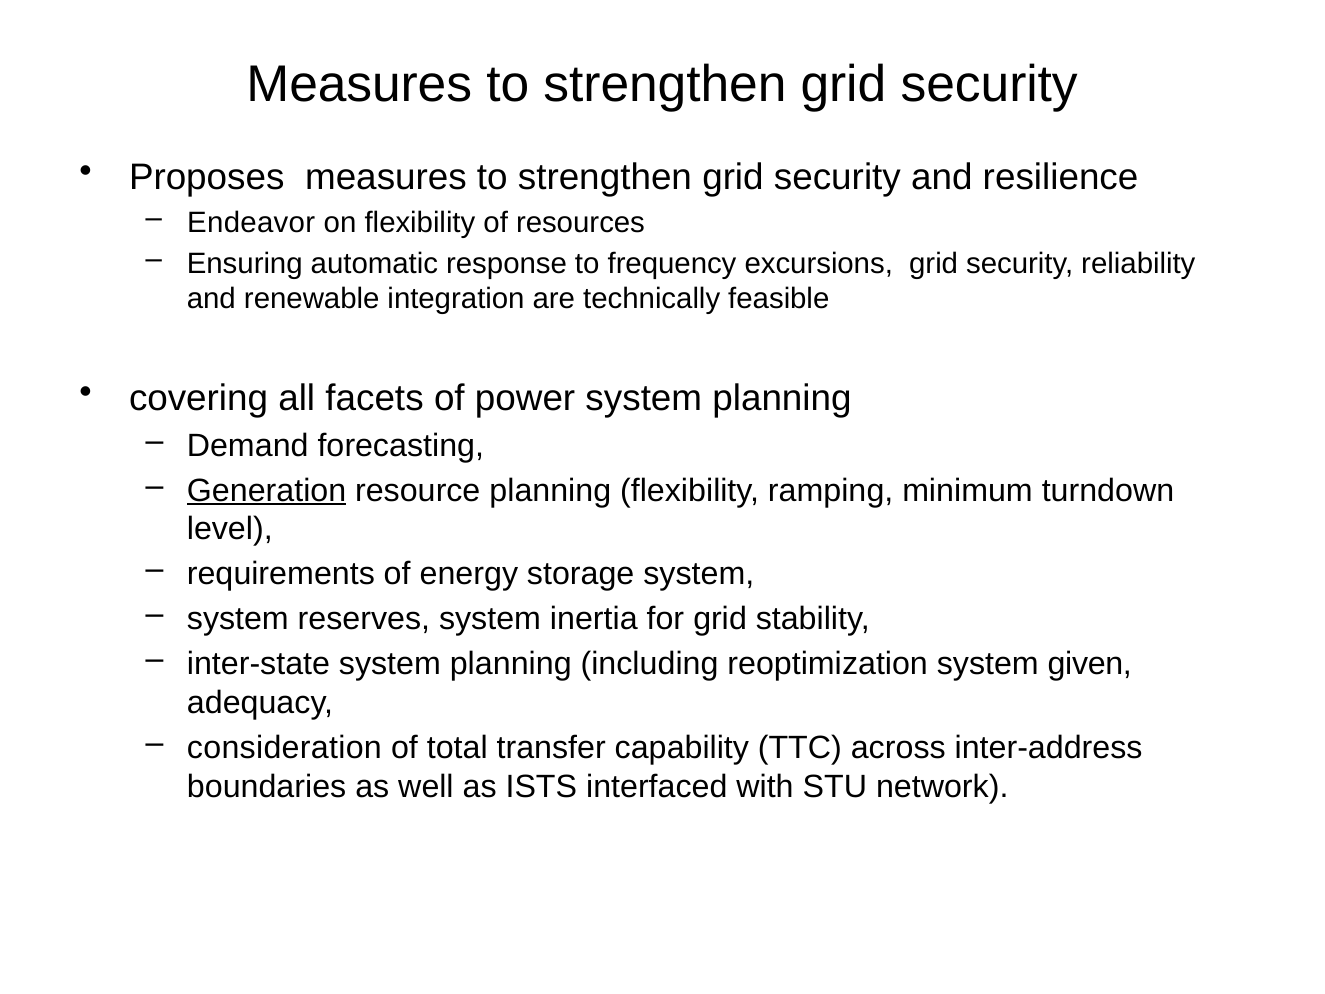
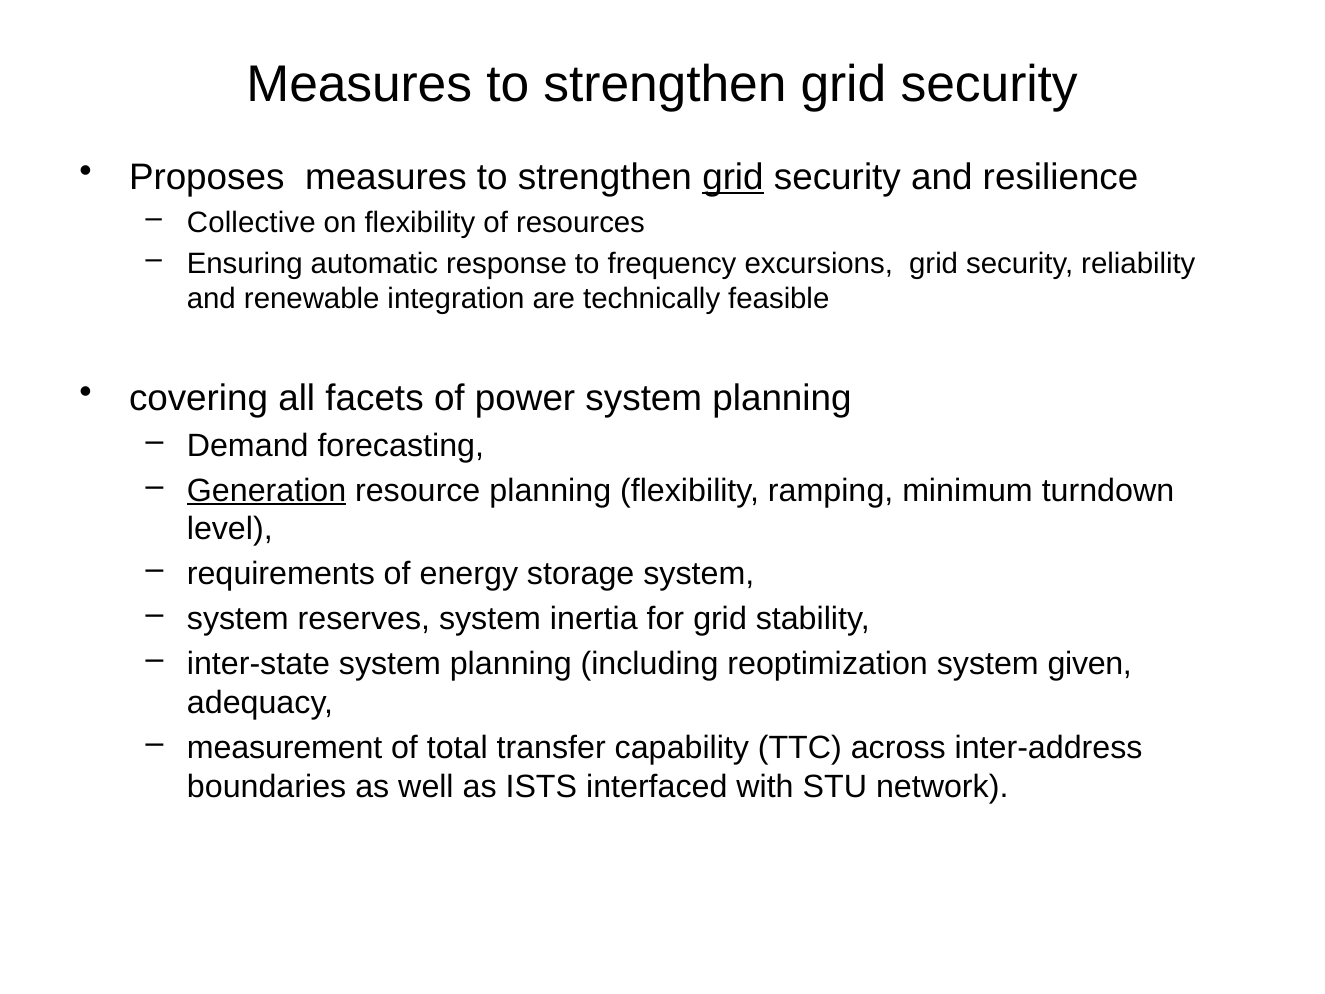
grid underline: none -> present (733, 177)
Endeavor: Endeavor -> Collective (251, 222)
consideration: consideration -> measurement (285, 748)
